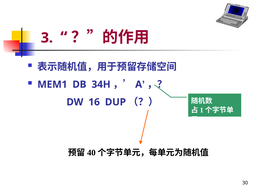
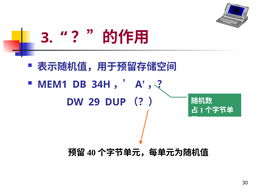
16: 16 -> 29 (94, 102)
